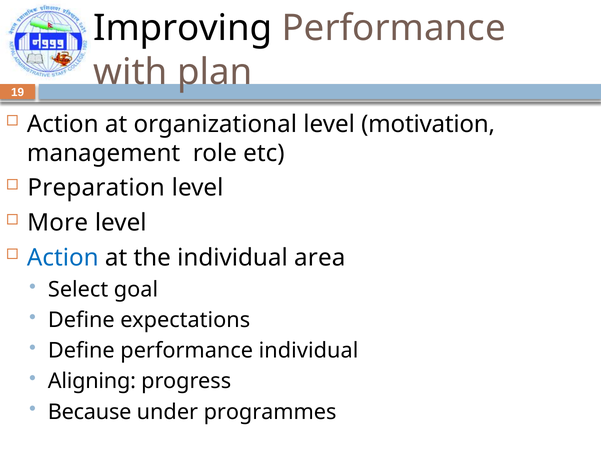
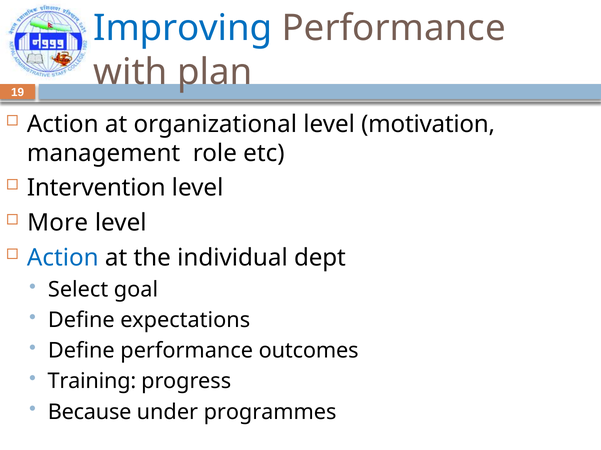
Improving colour: black -> blue (183, 28)
Preparation: Preparation -> Intervention (96, 188)
area: area -> dept (320, 258)
performance individual: individual -> outcomes (309, 351)
Aligning: Aligning -> Training (92, 382)
